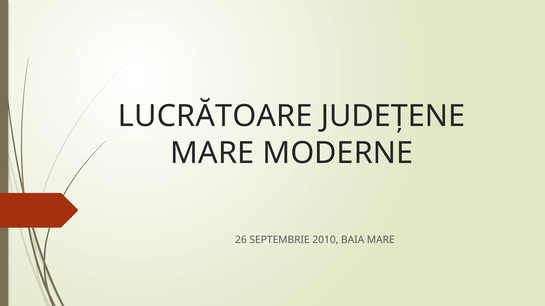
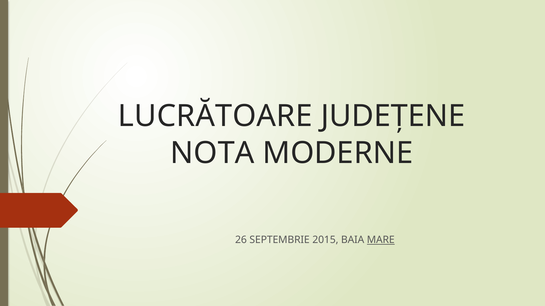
MARE: MARE -> NOTA (212, 153)
2010: 2010 -> 2015 (325, 240)
MARE underline: none -> present (381, 240)
